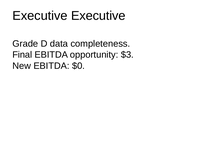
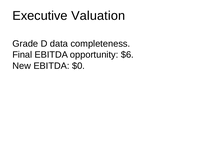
Executive Executive: Executive -> Valuation (98, 16)
$3: $3 -> $6 (127, 55)
